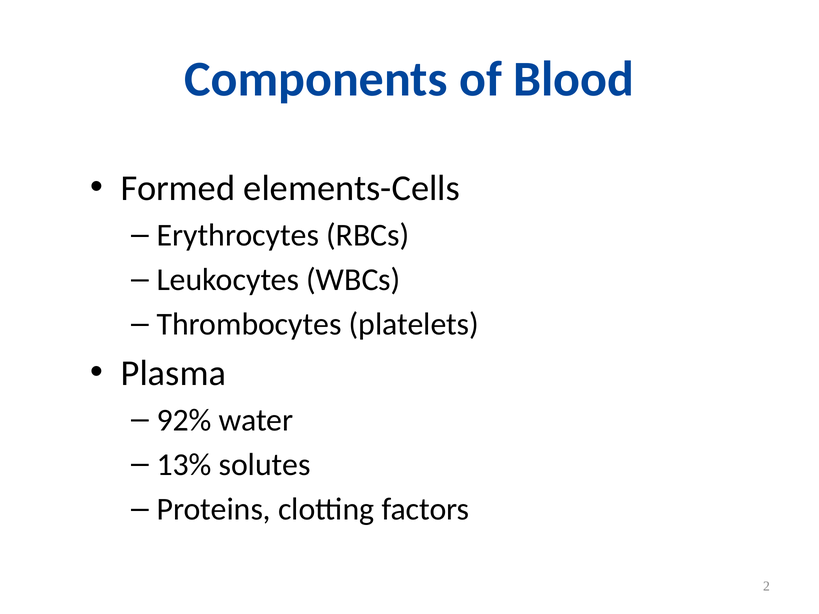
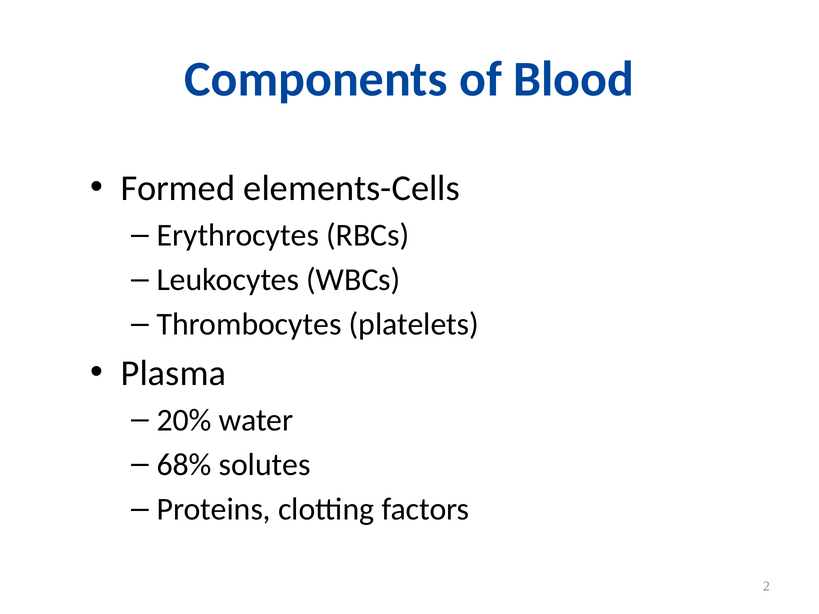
92%: 92% -> 20% (184, 420)
13%: 13% -> 68% (184, 465)
